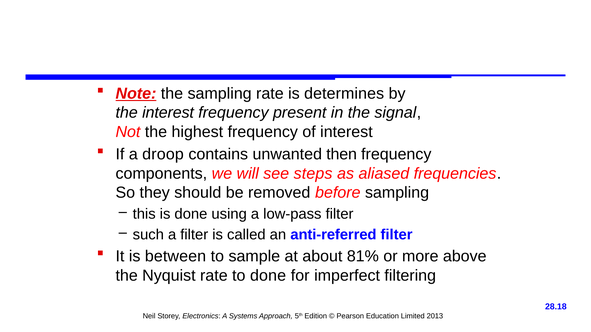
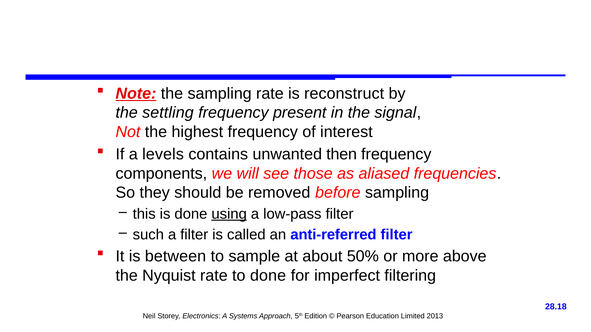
determines: determines -> reconstruct (344, 94)
the interest: interest -> settling (168, 113)
droop: droop -> levels (163, 154)
steps: steps -> those (313, 174)
using underline: none -> present (229, 214)
81%: 81% -> 50% (363, 257)
